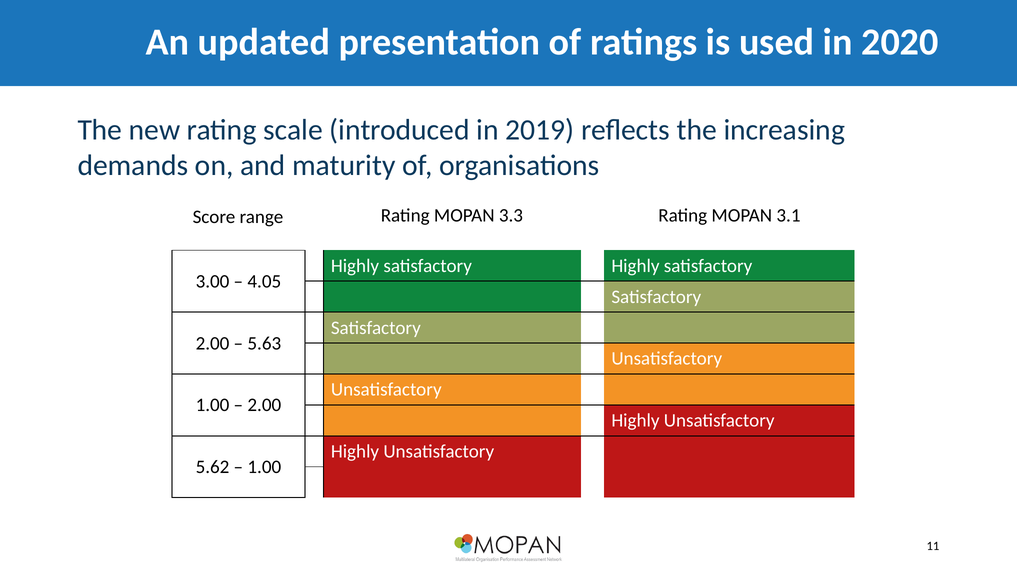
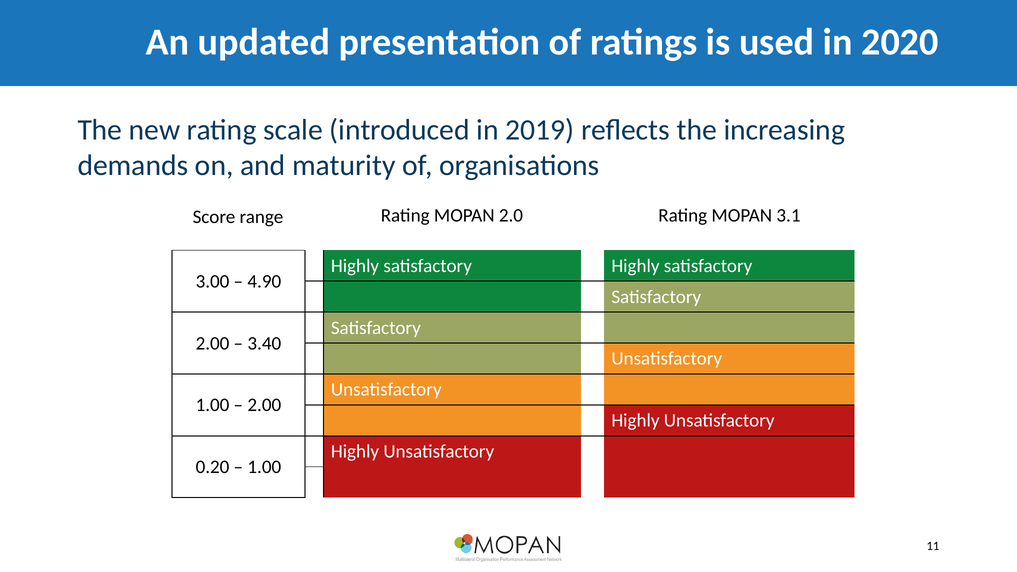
3.3: 3.3 -> 2.0 (511, 216)
4.05: 4.05 -> 4.90 (264, 281)
5.63: 5.63 -> 3.40 (264, 343)
5.62: 5.62 -> 0.20 (213, 467)
